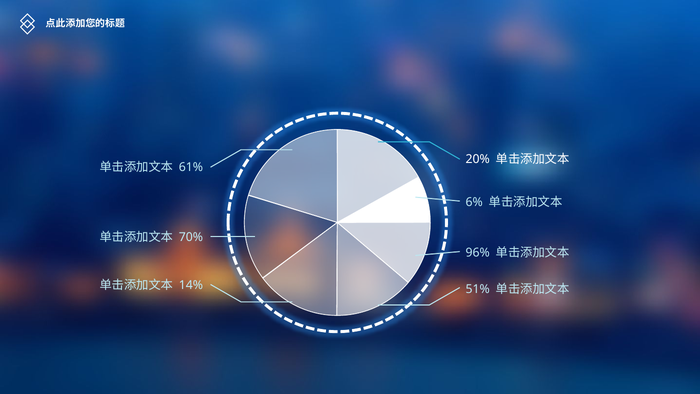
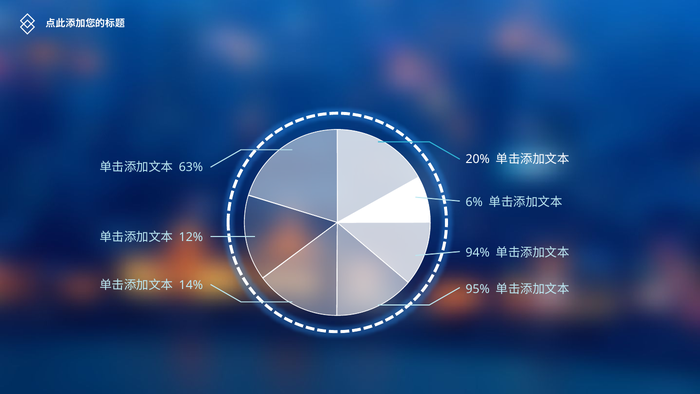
61%: 61% -> 63% (191, 167)
70%: 70% -> 12% (191, 237)
96%: 96% -> 94% (478, 252)
51%: 51% -> 95% (478, 289)
